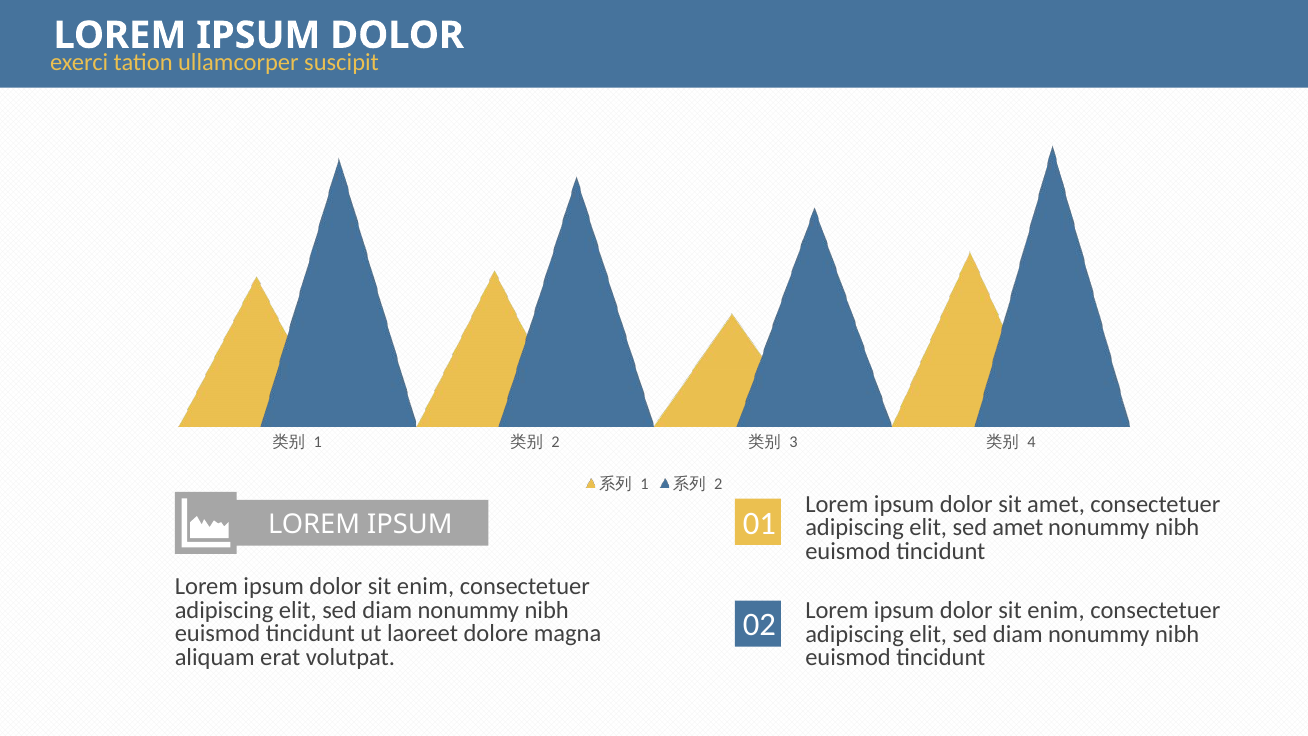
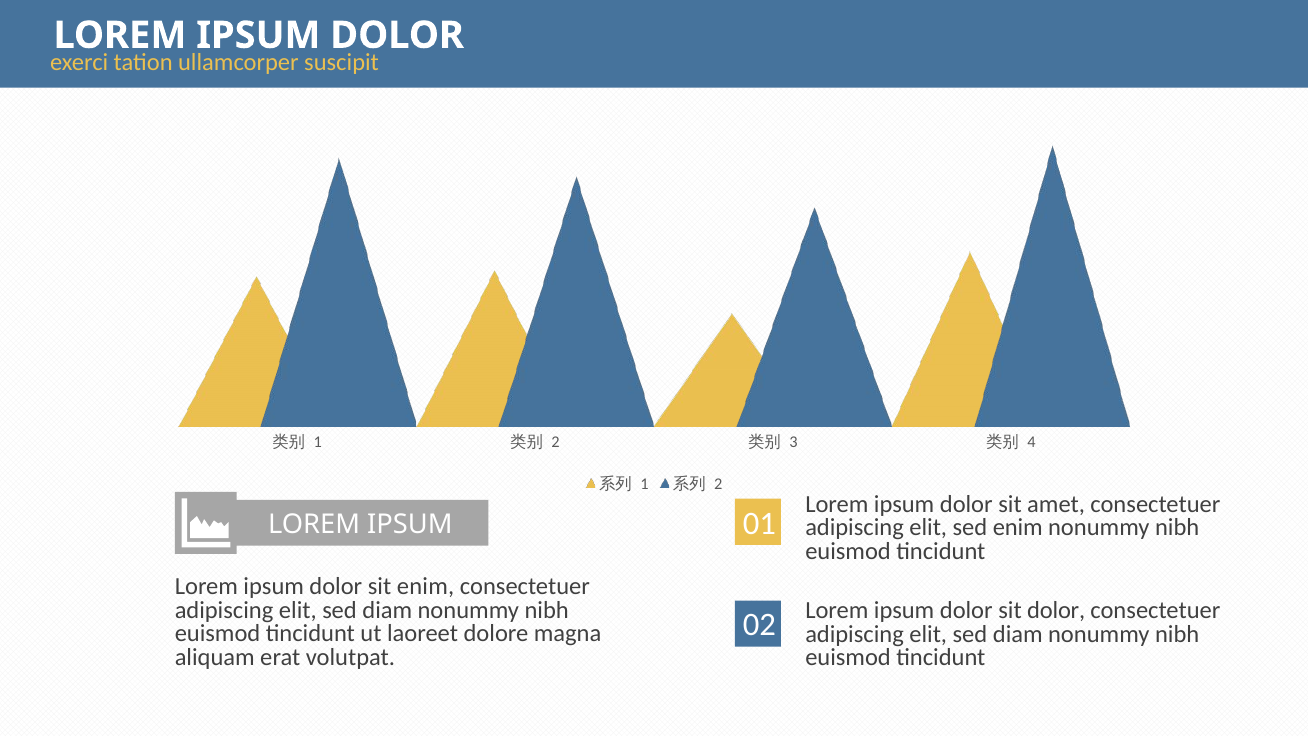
sed amet: amet -> enim (1018, 528)
enim: enim -> dolor (1056, 610)
